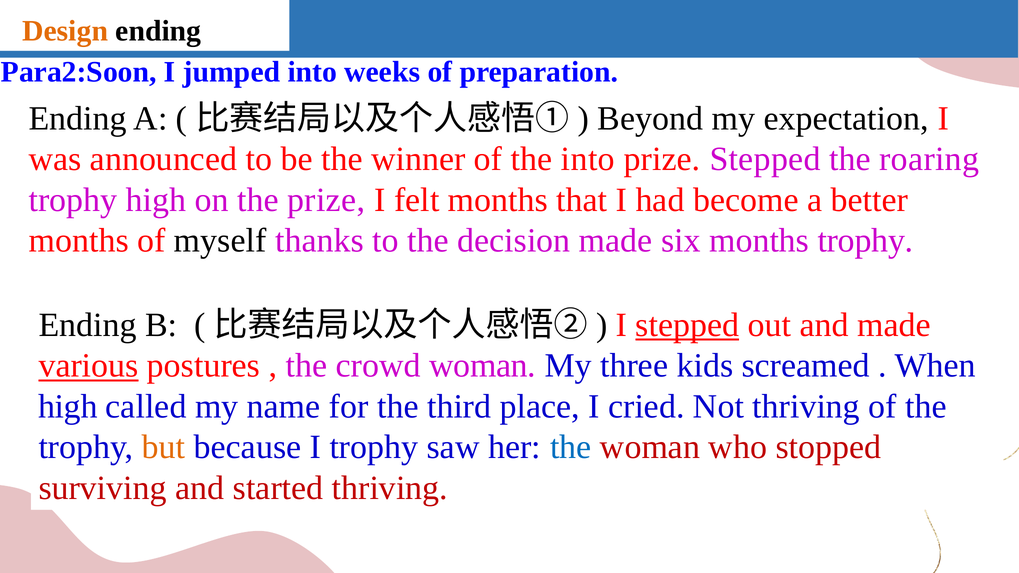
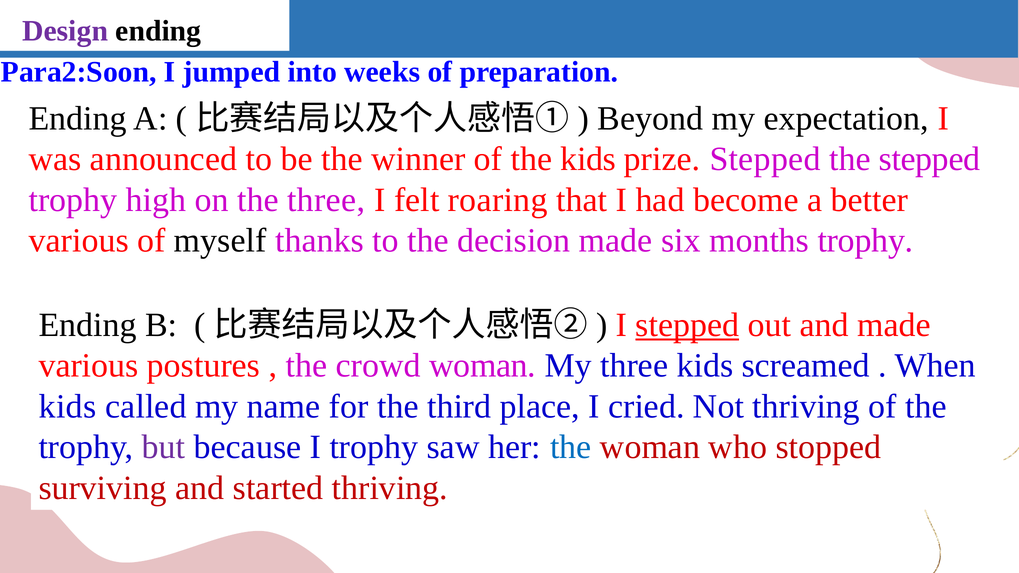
Design colour: orange -> purple (65, 31)
the into: into -> kids (588, 159)
the roaring: roaring -> stepped (930, 159)
the prize: prize -> three (326, 200)
felt months: months -> roaring (498, 200)
months: months -> various (79, 241)
various underline: present -> none (89, 366)
high: high -> kids (68, 407)
but colour: orange -> purple (164, 447)
